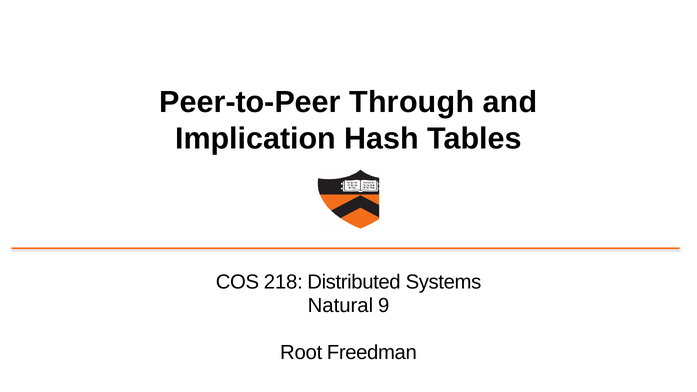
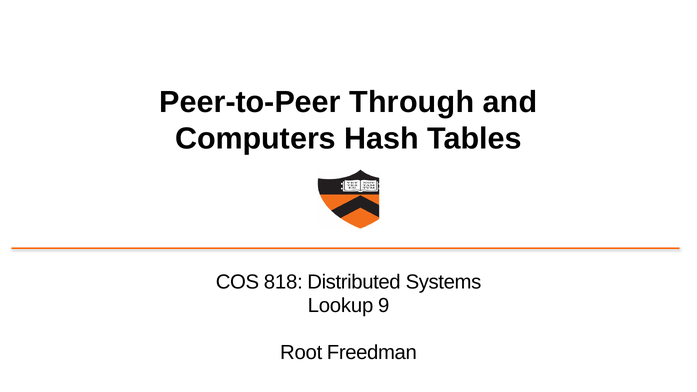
Implication: Implication -> Computers (255, 139)
218: 218 -> 818 (283, 282)
Natural: Natural -> Lookup (341, 306)
